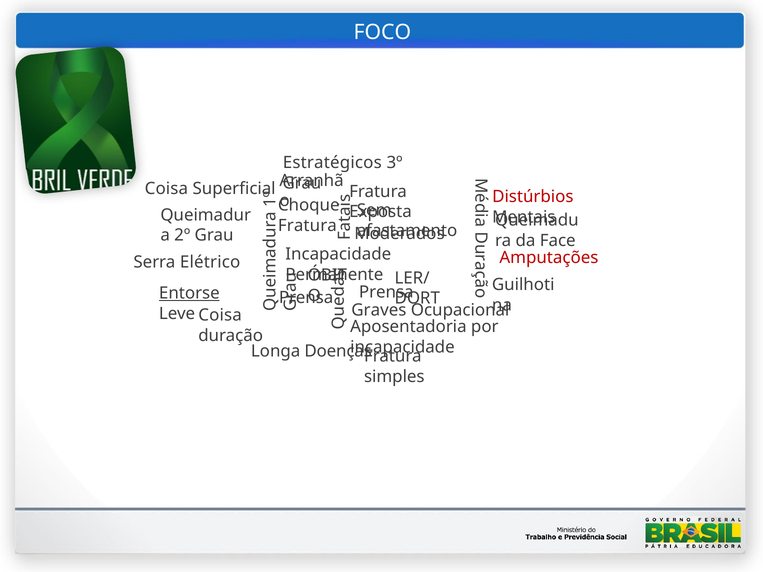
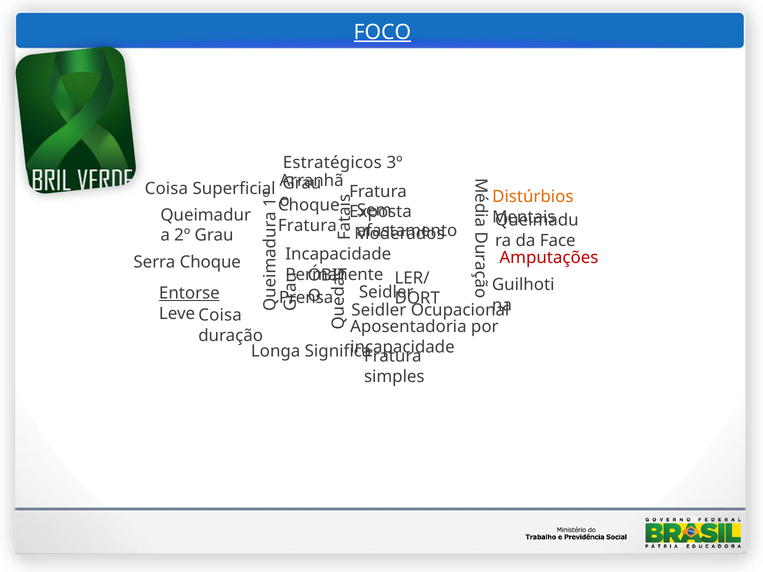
FOCO underline: none -> present (382, 32)
Distúrbios colour: red -> orange (533, 197)
Serra Elétrico: Elétrico -> Choque (210, 262)
Prensa: Prensa -> Seidler (386, 292)
Graves: Graves -> Seidler (379, 310)
Doenças: Doenças -> Significa (338, 351)
